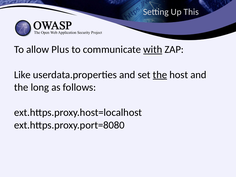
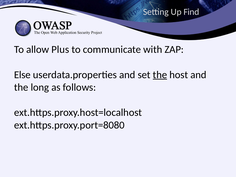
This: This -> Find (191, 12)
with underline: present -> none (153, 50)
Like: Like -> Else (22, 75)
